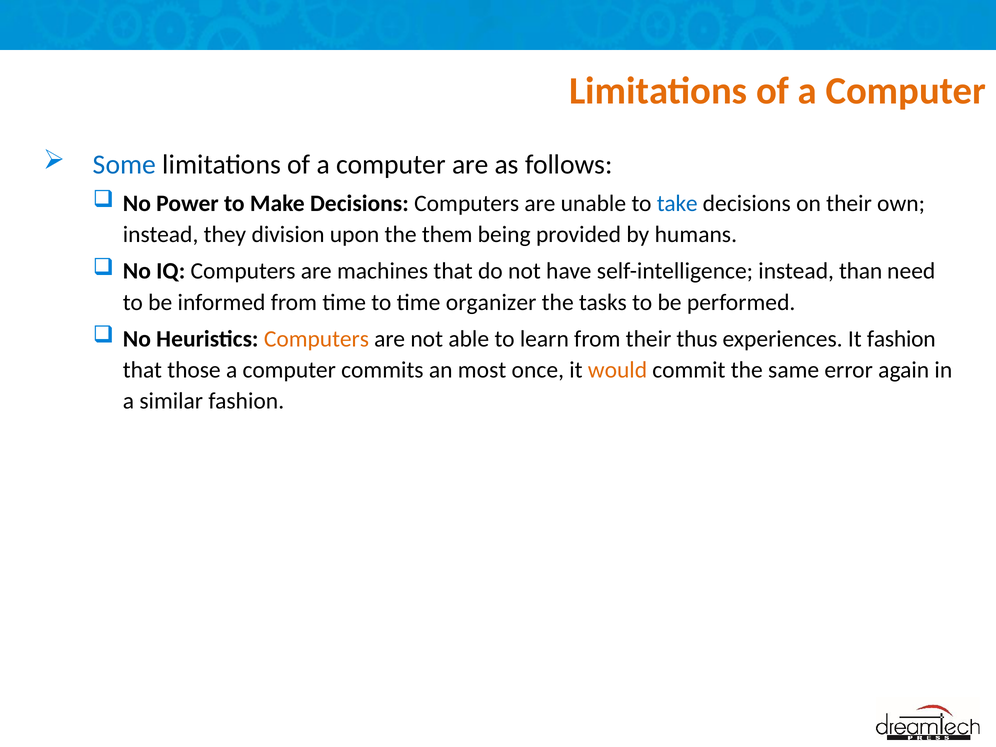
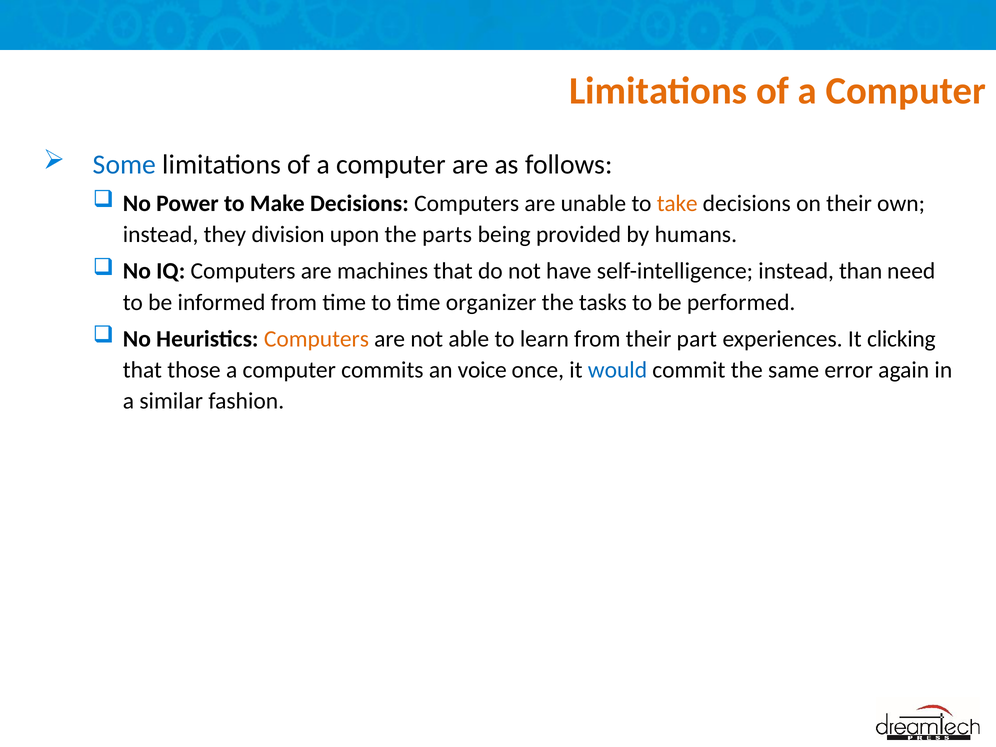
take colour: blue -> orange (677, 203)
them: them -> parts (447, 235)
thus: thus -> part (697, 339)
It fashion: fashion -> clicking (901, 339)
most: most -> voice (482, 370)
would colour: orange -> blue (617, 370)
